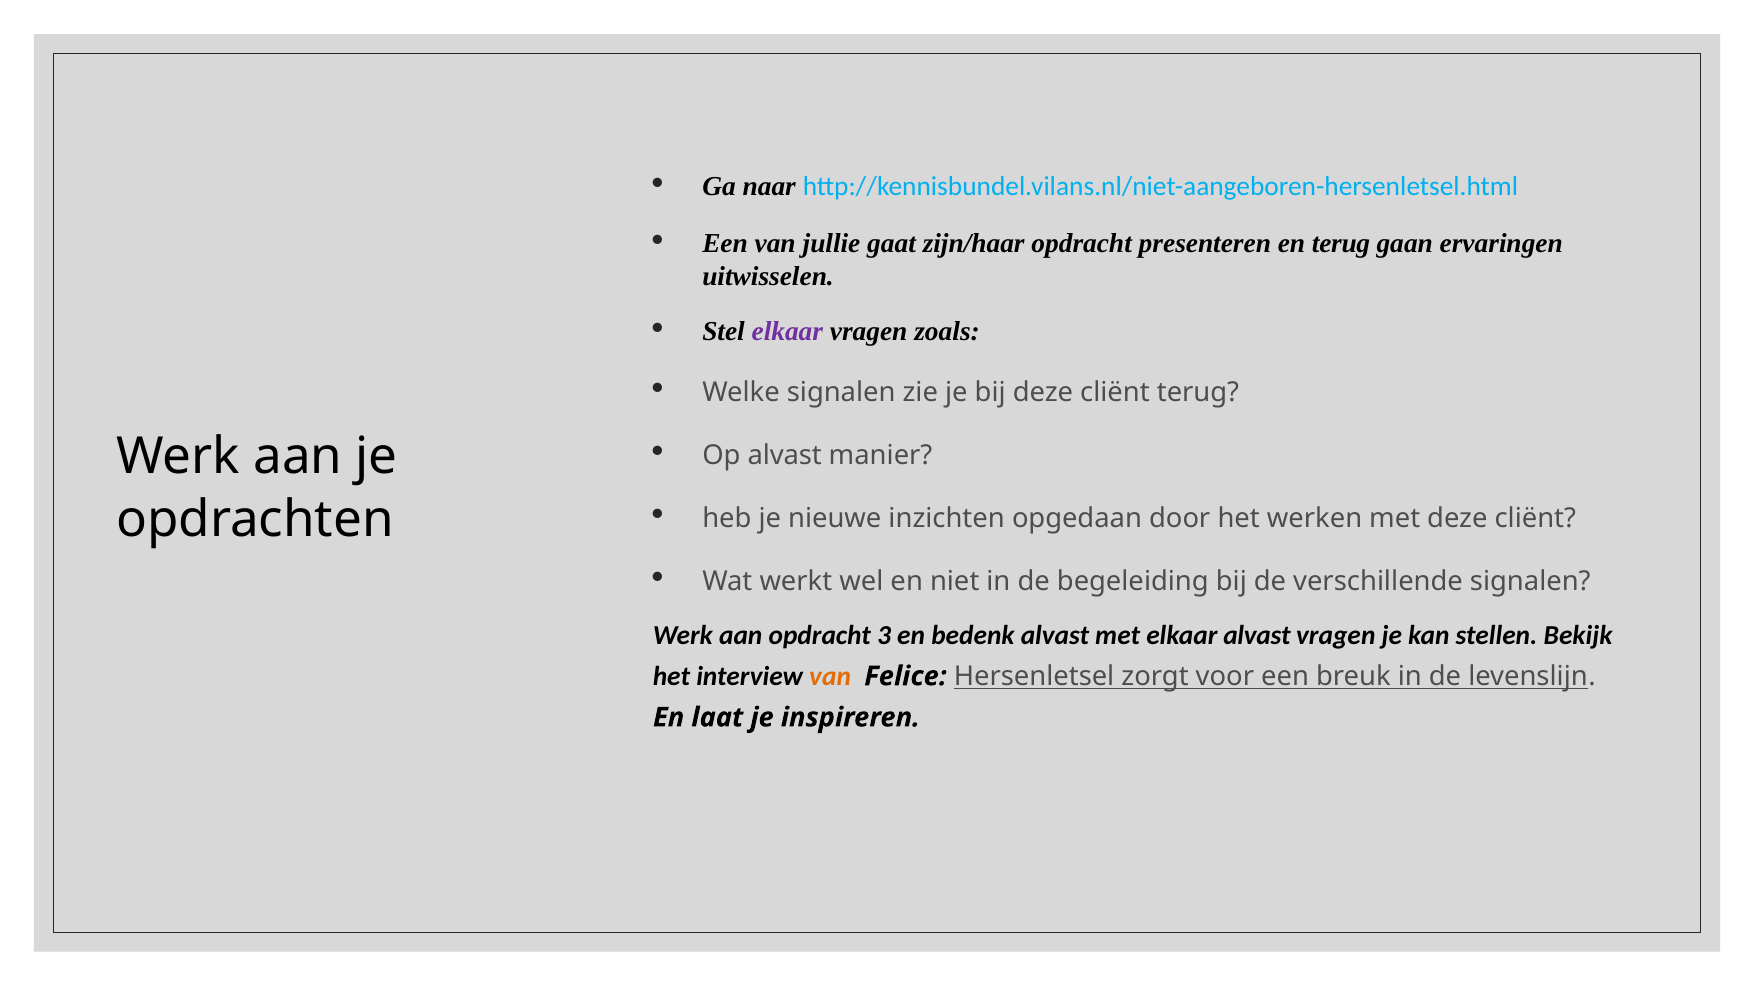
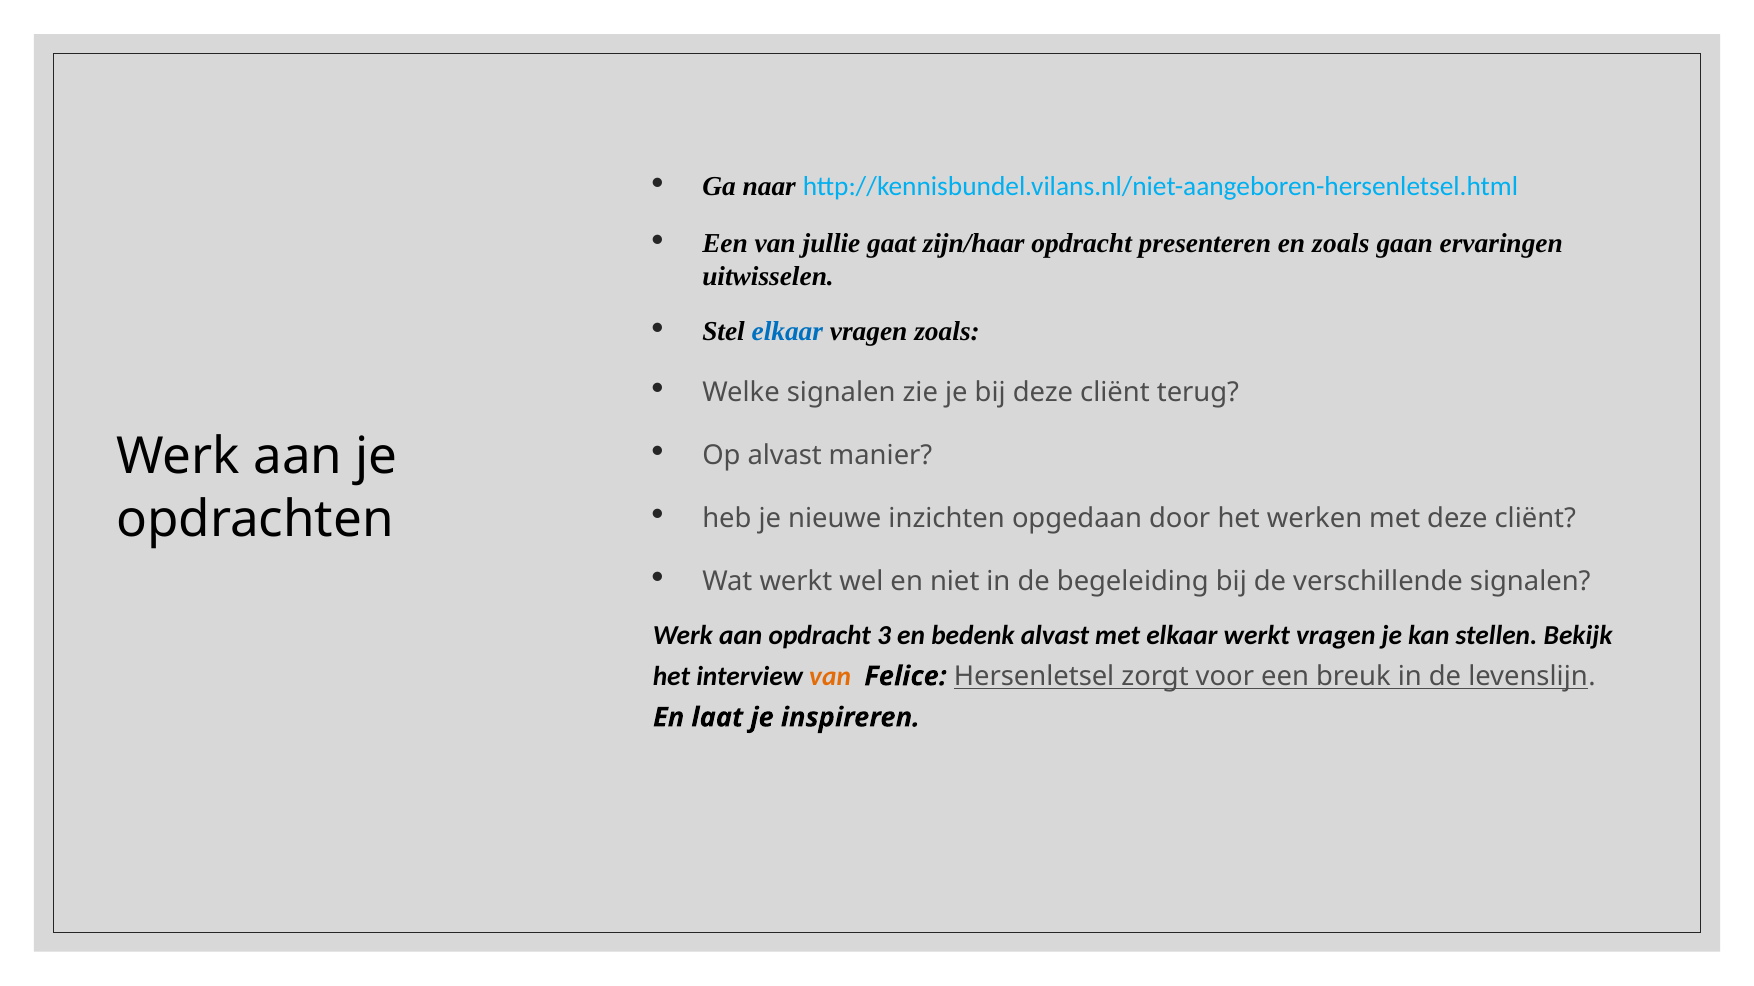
en terug: terug -> zoals (1341, 243)
elkaar colour: purple -> blue (787, 332)
elkaar alvast: alvast -> werkt (1257, 636)
